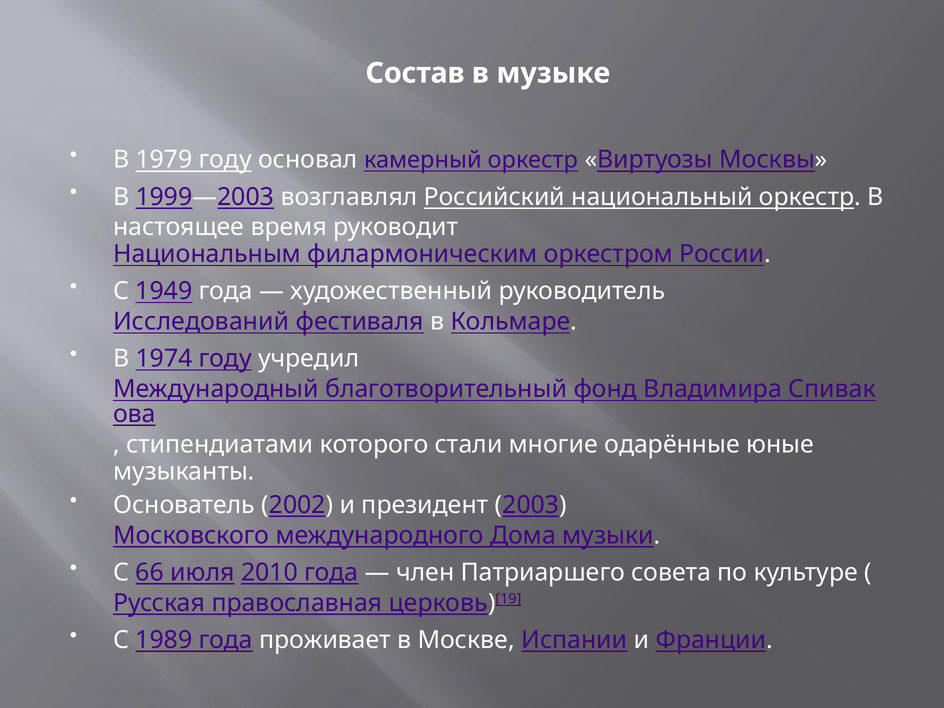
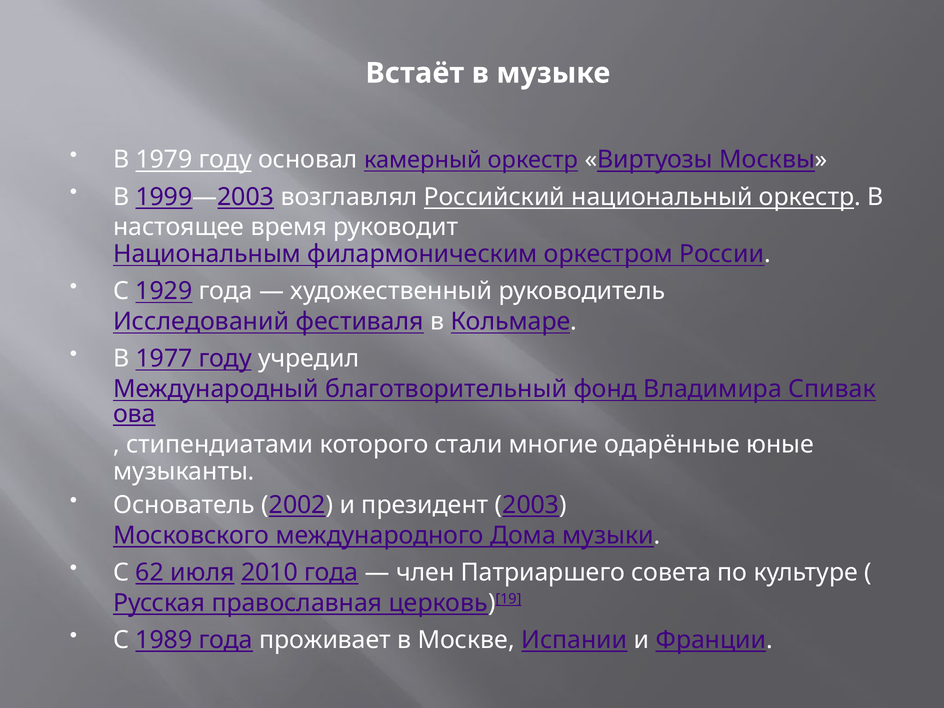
Состав: Состав -> Встаёт (415, 73)
1949: 1949 -> 1929 (164, 291)
1974: 1974 -> 1977 (164, 359)
66: 66 -> 62 (150, 572)
